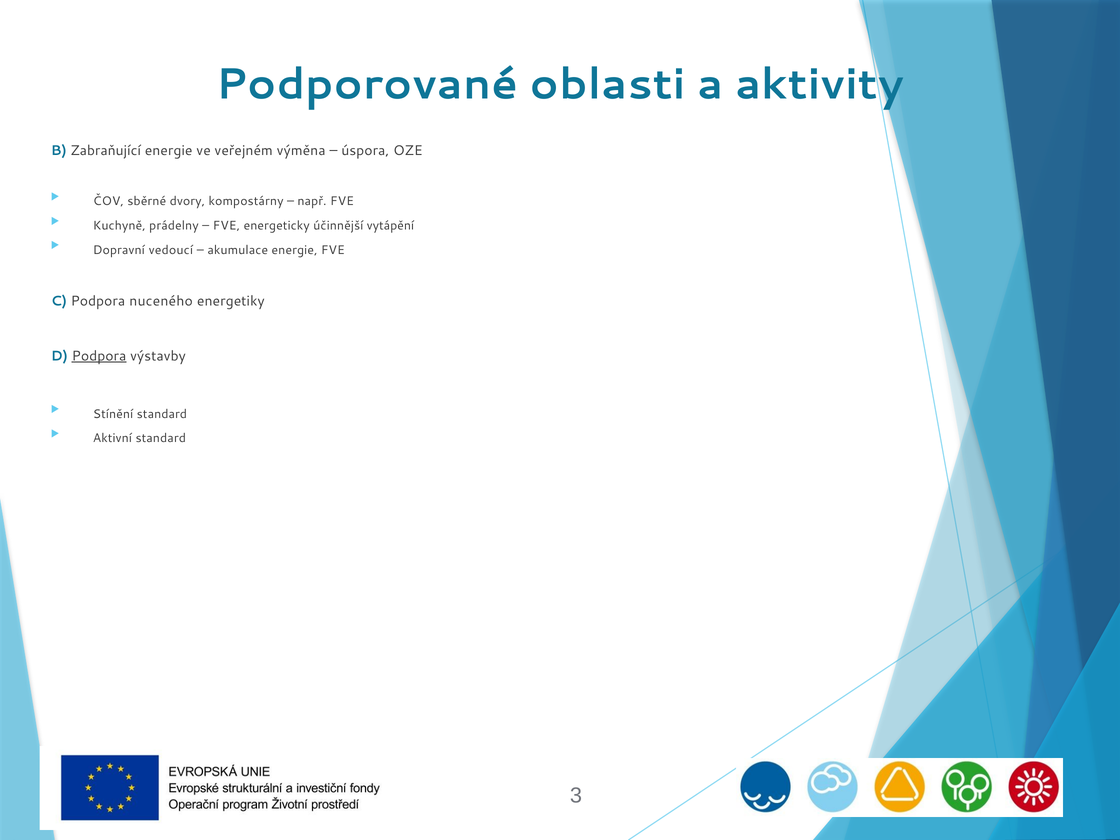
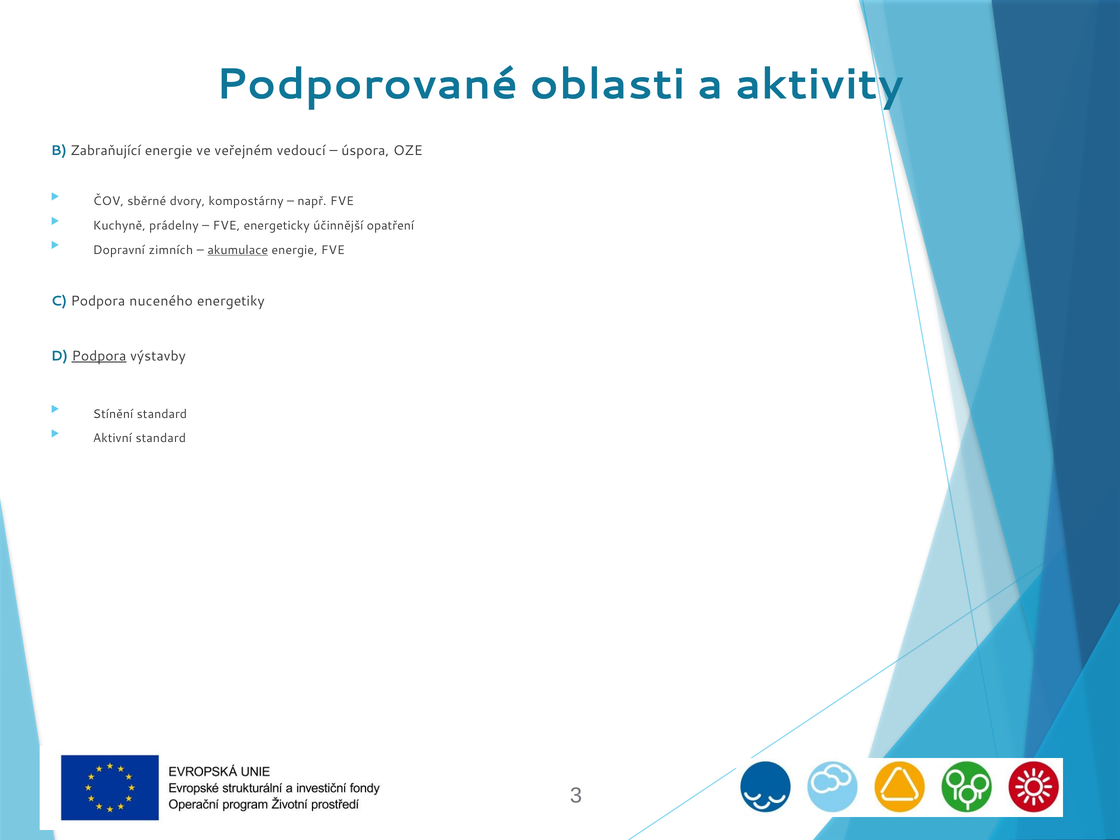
výměna: výměna -> vedoucí (301, 151)
vytápění: vytápění -> opatření (390, 226)
vedoucí: vedoucí -> zimních (171, 250)
akumulace underline: none -> present (238, 250)
